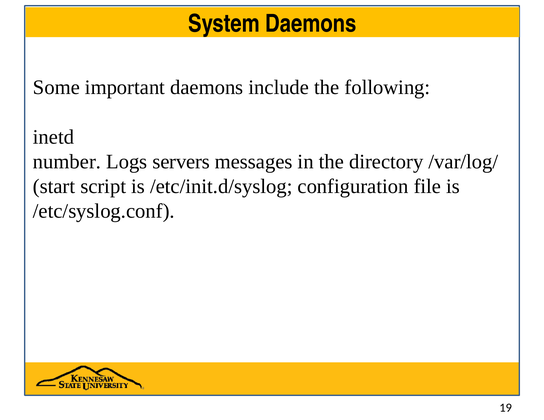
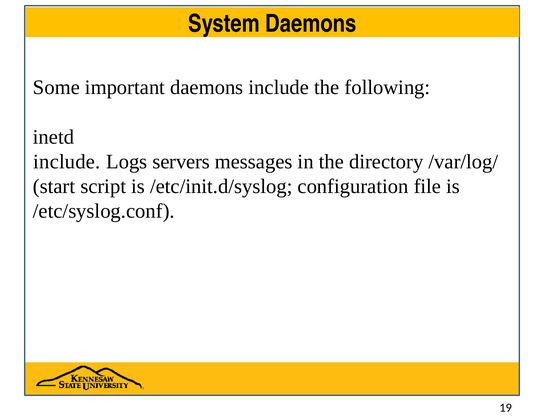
number: number -> include (67, 162)
